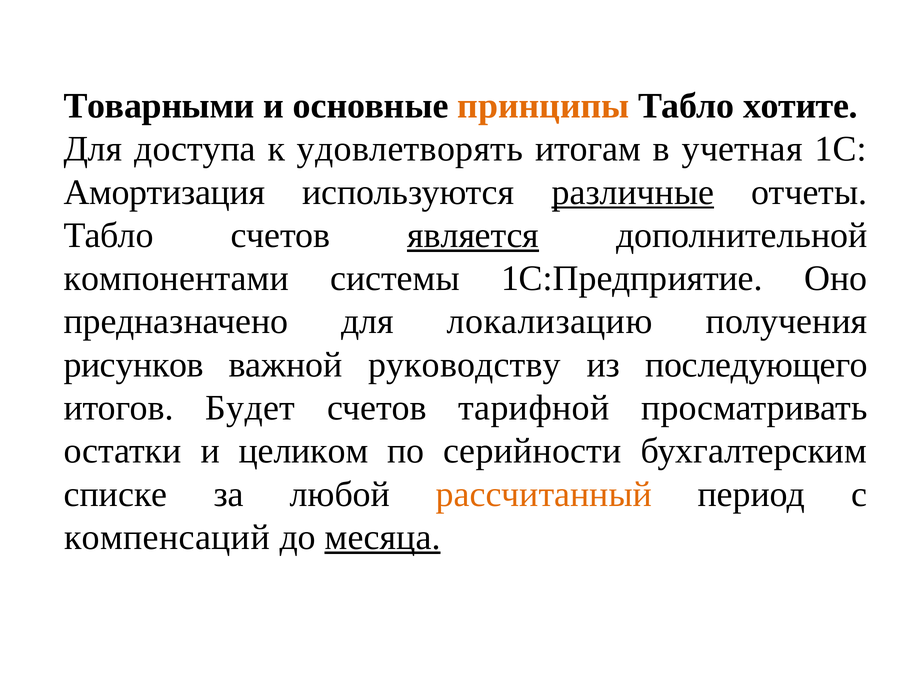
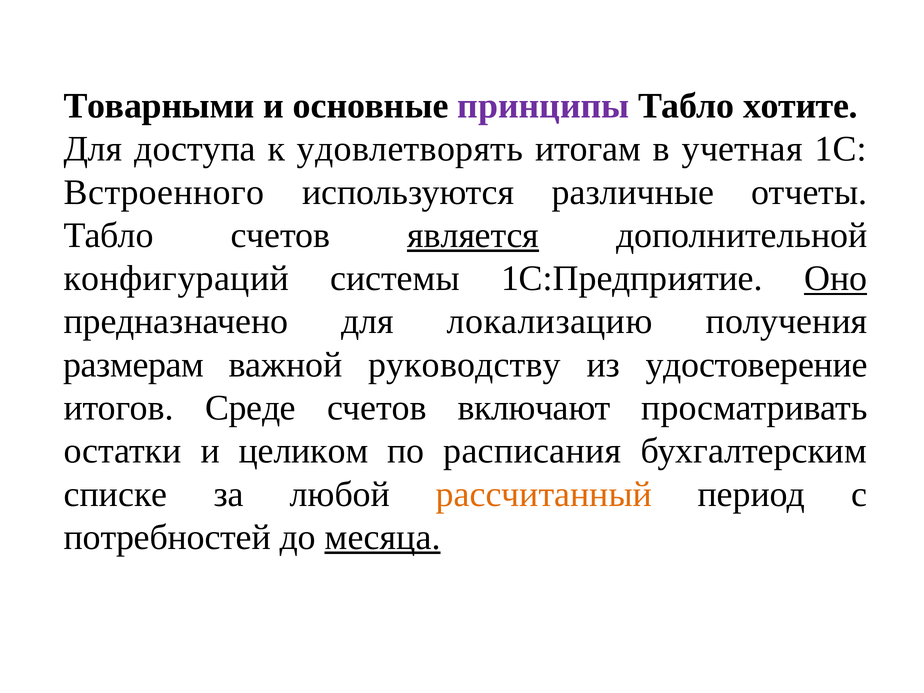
принципы colour: orange -> purple (543, 106)
Амортизация: Амортизация -> Встроенного (164, 192)
различные underline: present -> none (633, 192)
компонентами: компонентами -> конфигураций (176, 278)
Оно underline: none -> present (836, 278)
рисунков: рисунков -> размерам (134, 365)
последующего: последующего -> удостоверение (757, 365)
Будет: Будет -> Среде (251, 408)
тарифной: тарифной -> включают (534, 408)
серийности: серийности -> расписания (532, 451)
компенсаций: компенсаций -> потребностей (167, 537)
